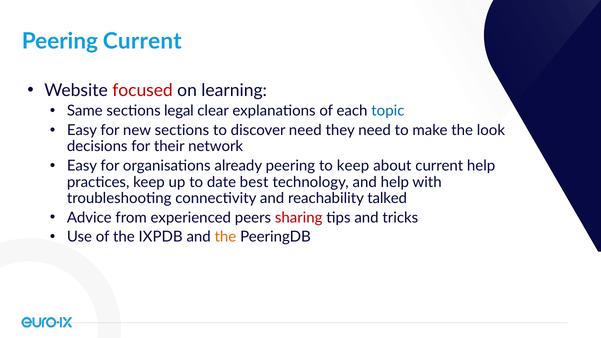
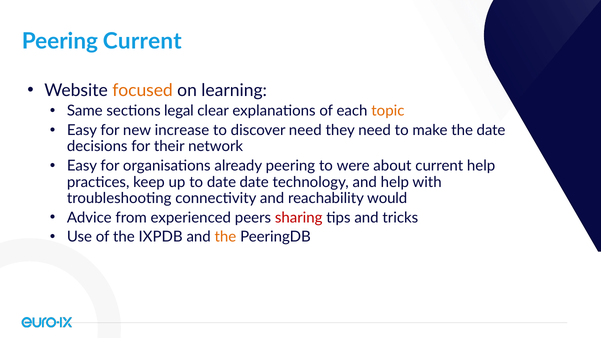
focused colour: red -> orange (143, 90)
topic colour: blue -> orange (388, 111)
new sections: sections -> increase (182, 130)
the look: look -> date (491, 130)
to keep: keep -> were (353, 166)
date best: best -> date (254, 182)
talked: talked -> would (387, 198)
